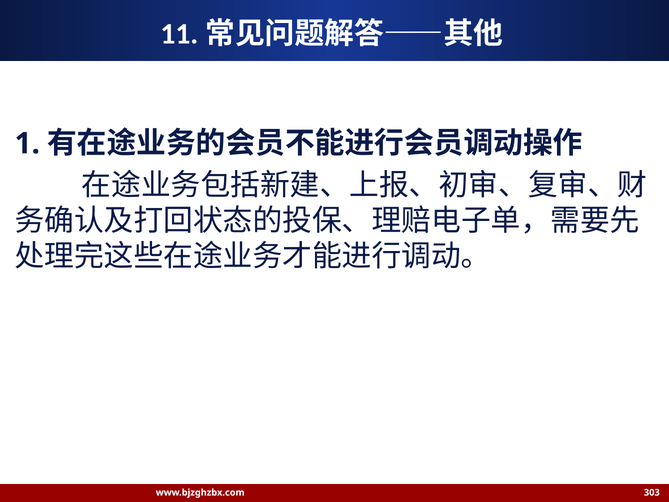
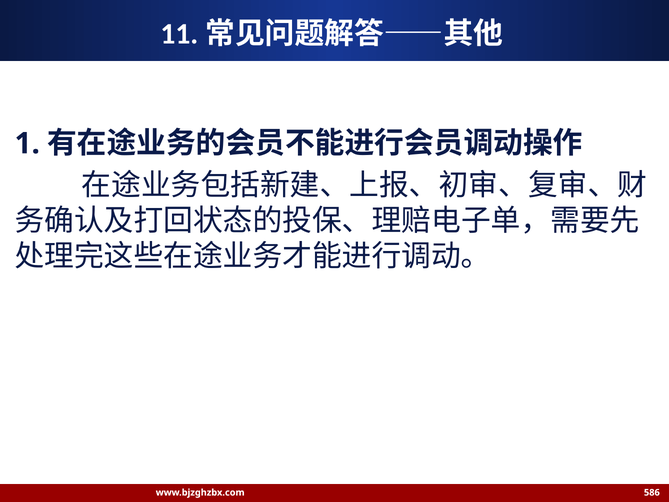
303: 303 -> 586 (652, 492)
